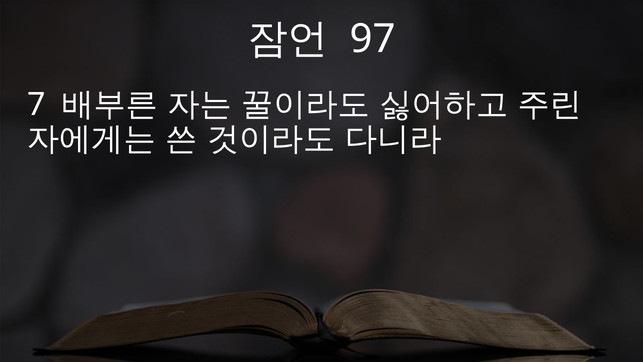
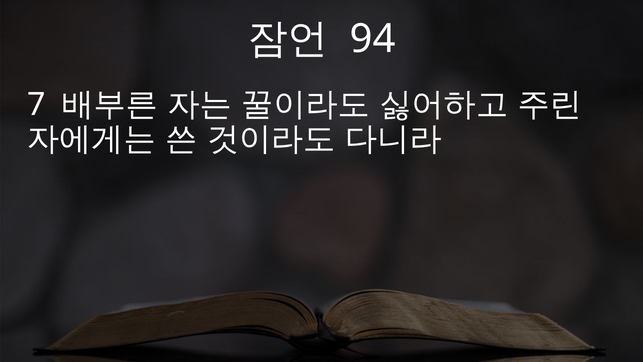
97: 97 -> 94 (373, 39)
